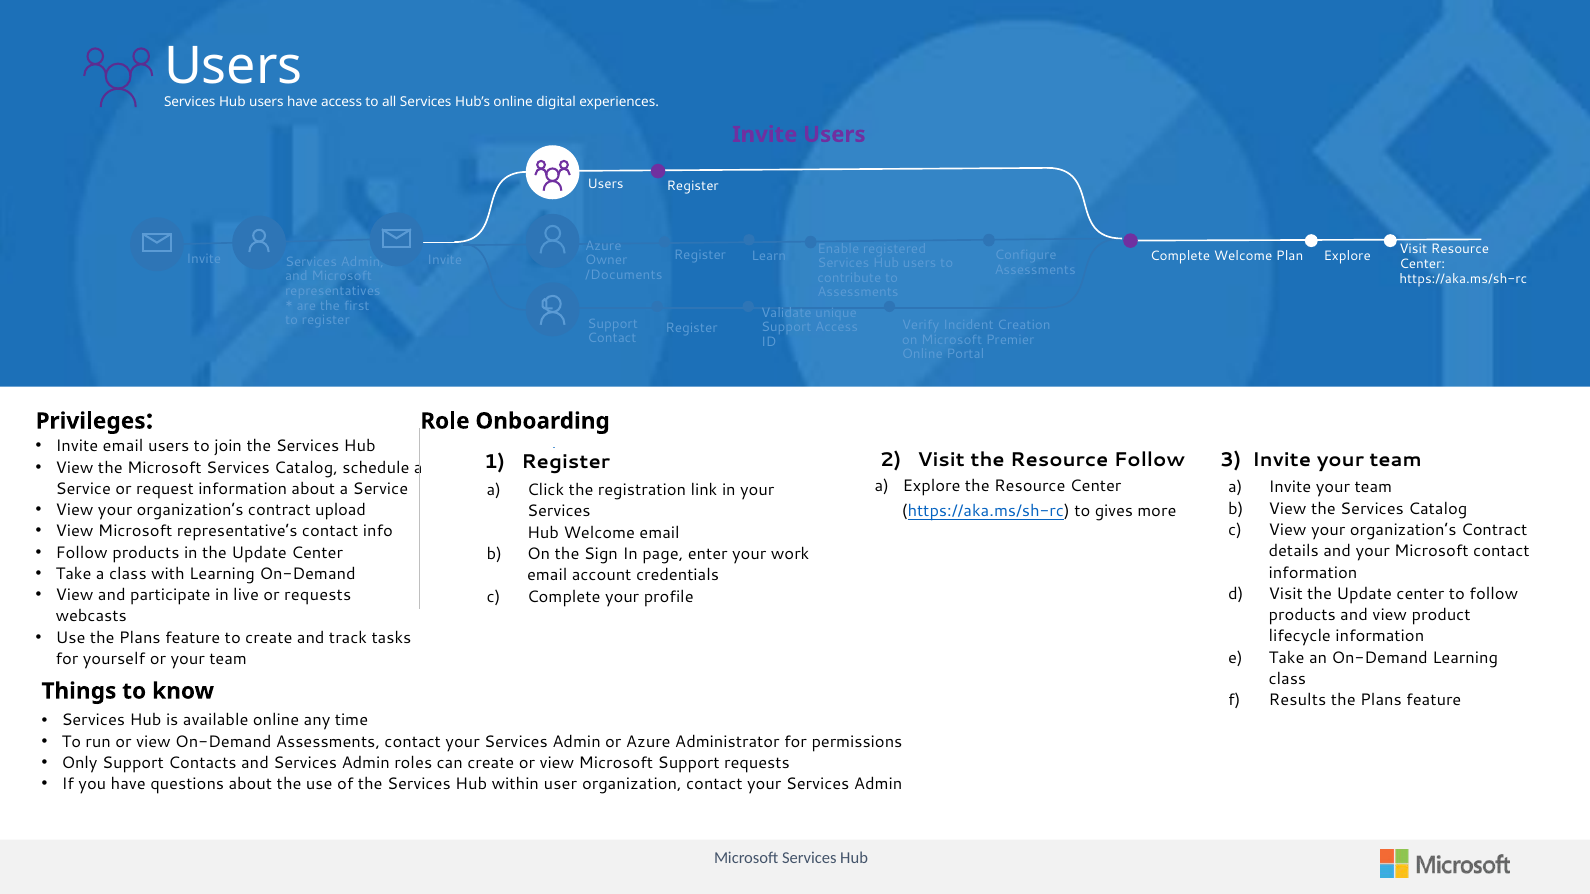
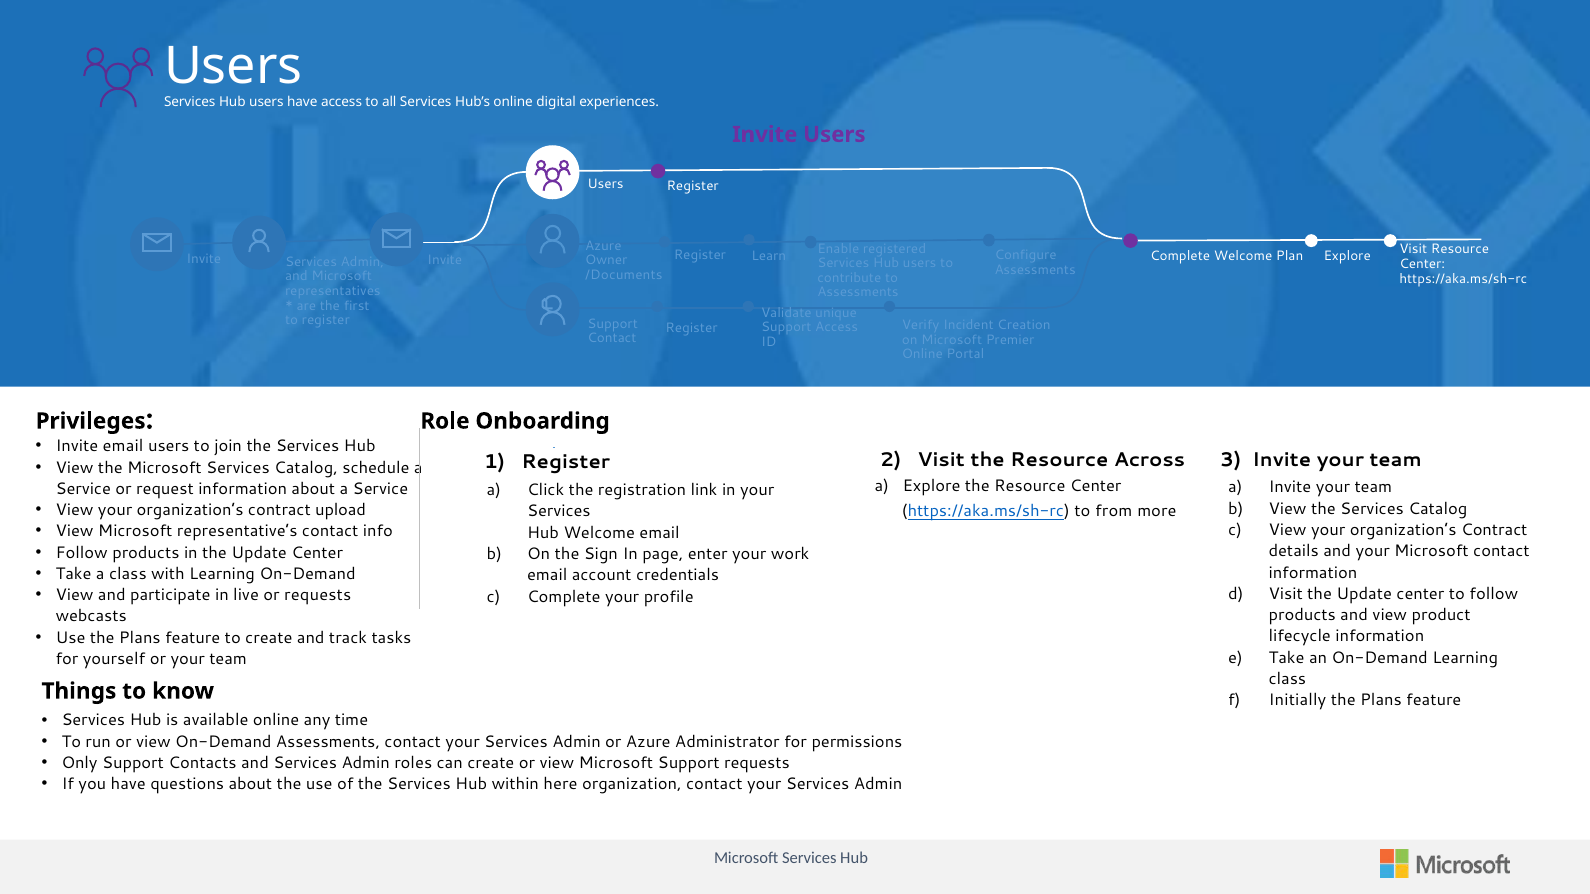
Resource Follow: Follow -> Across (1150, 460)
gives: gives -> from (1114, 511)
Results: Results -> Initially (1297, 700)
user: user -> here (560, 785)
